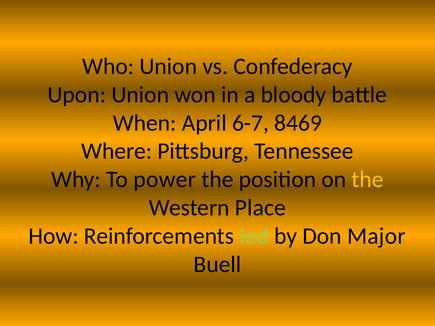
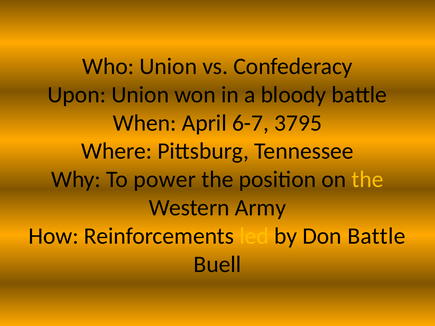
8469: 8469 -> 3795 (298, 123)
Place: Place -> Army (260, 208)
led colour: light green -> yellow (254, 236)
Don Major: Major -> Battle (376, 236)
